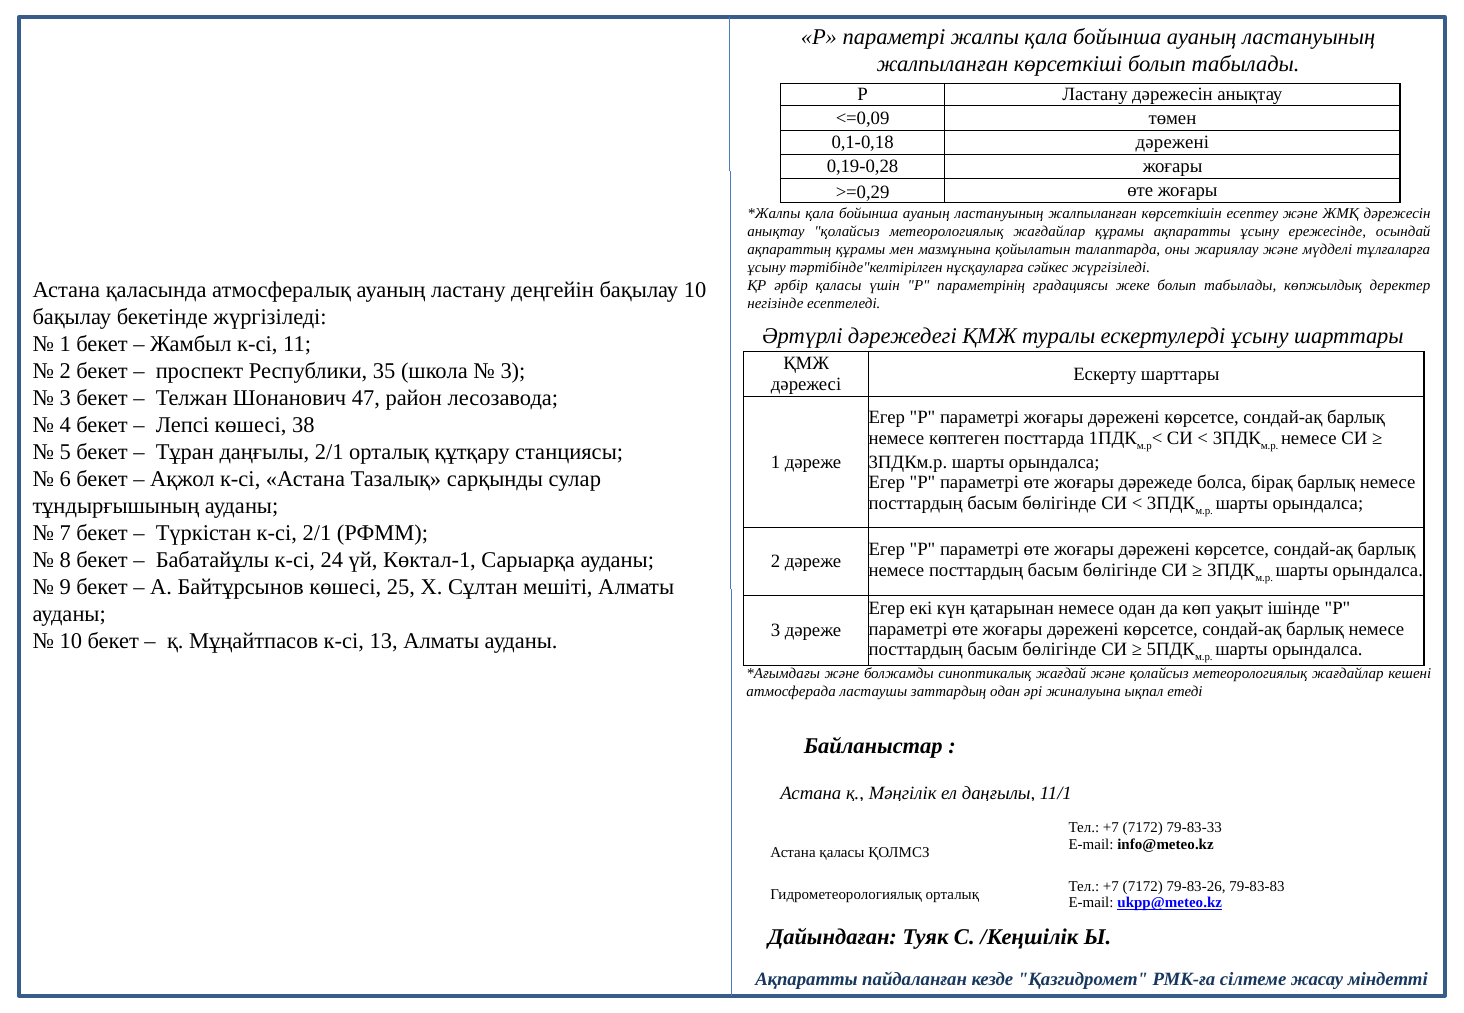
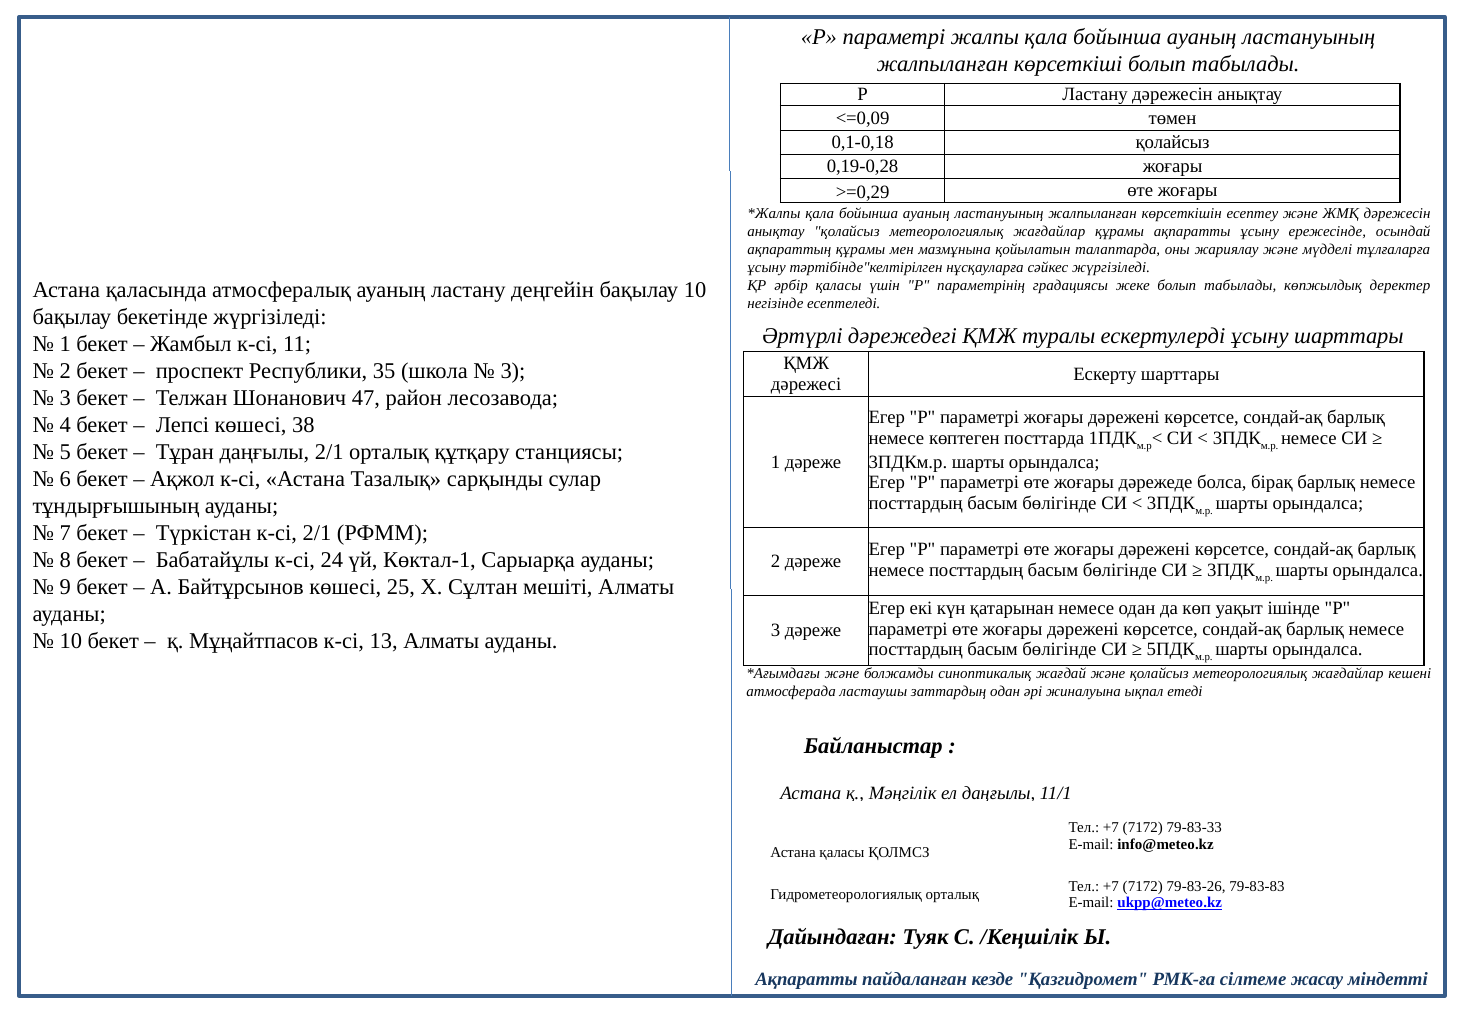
0,1-0,18 дәрежені: дәрежені -> қолайсыз (1173, 142)
